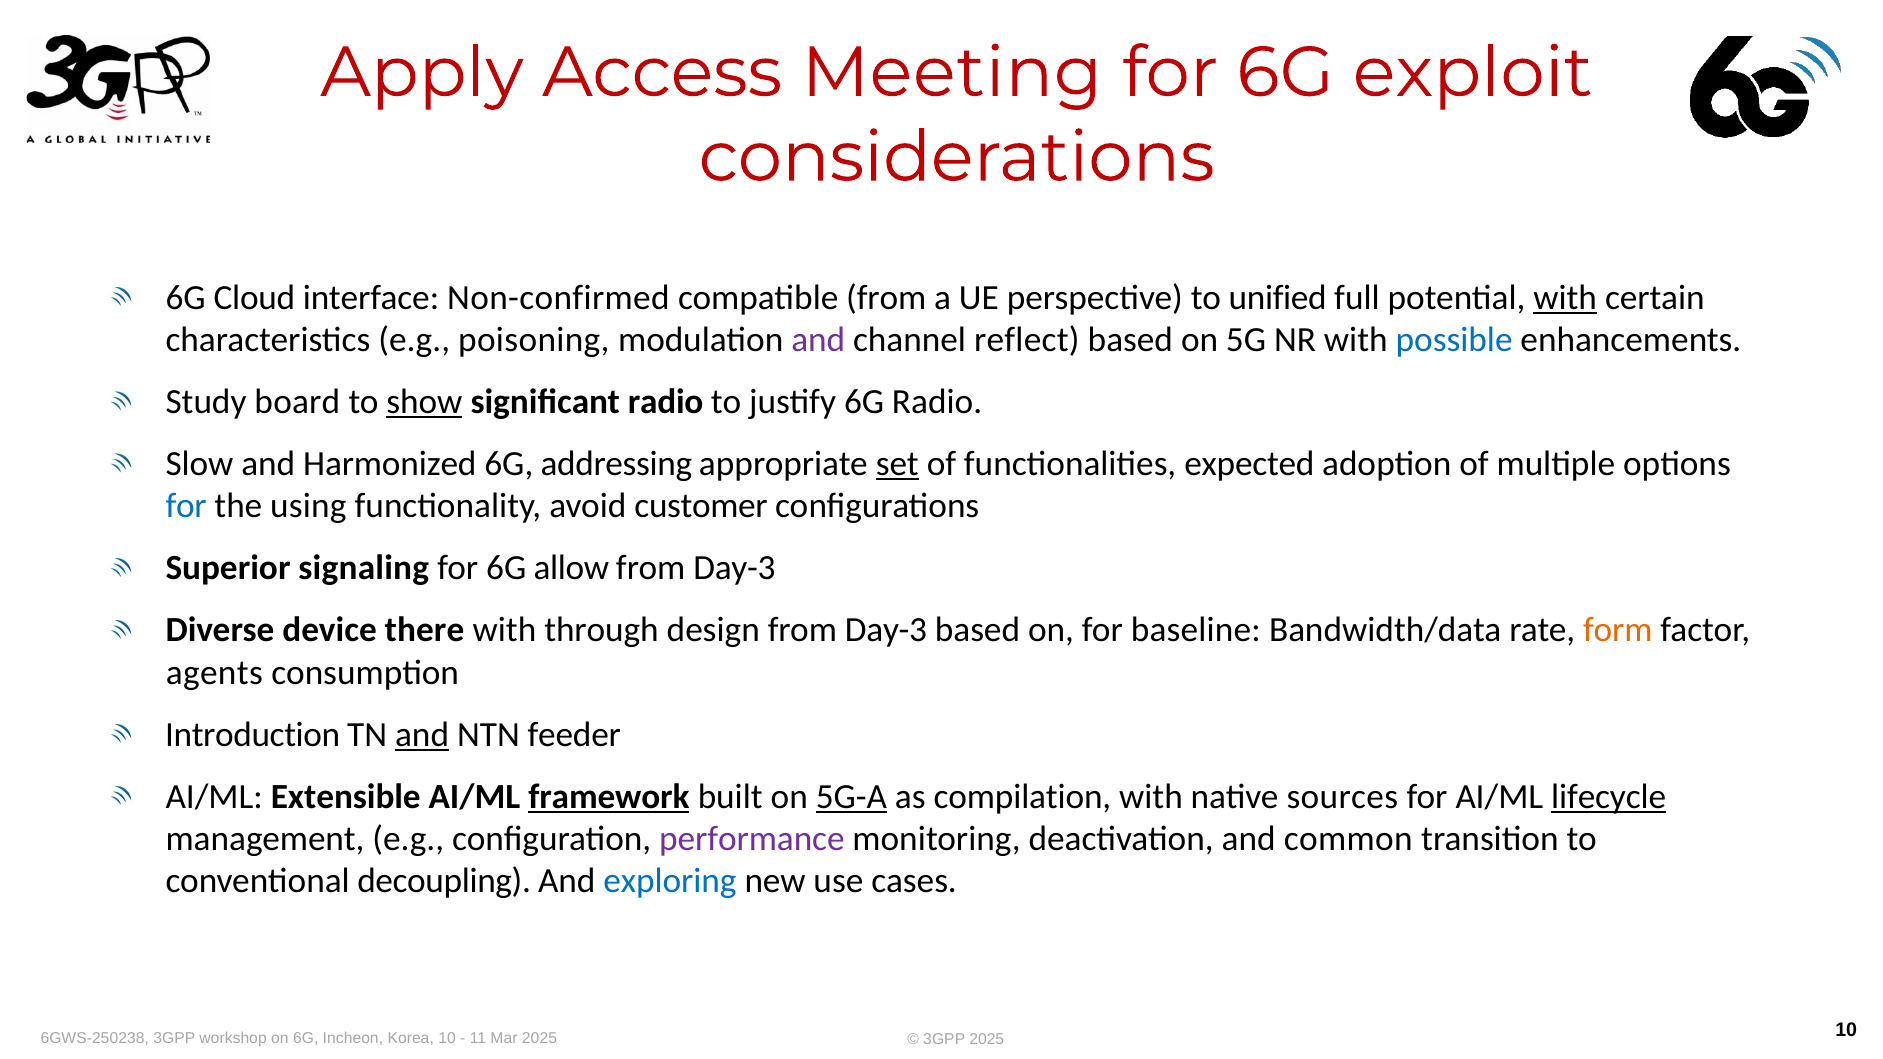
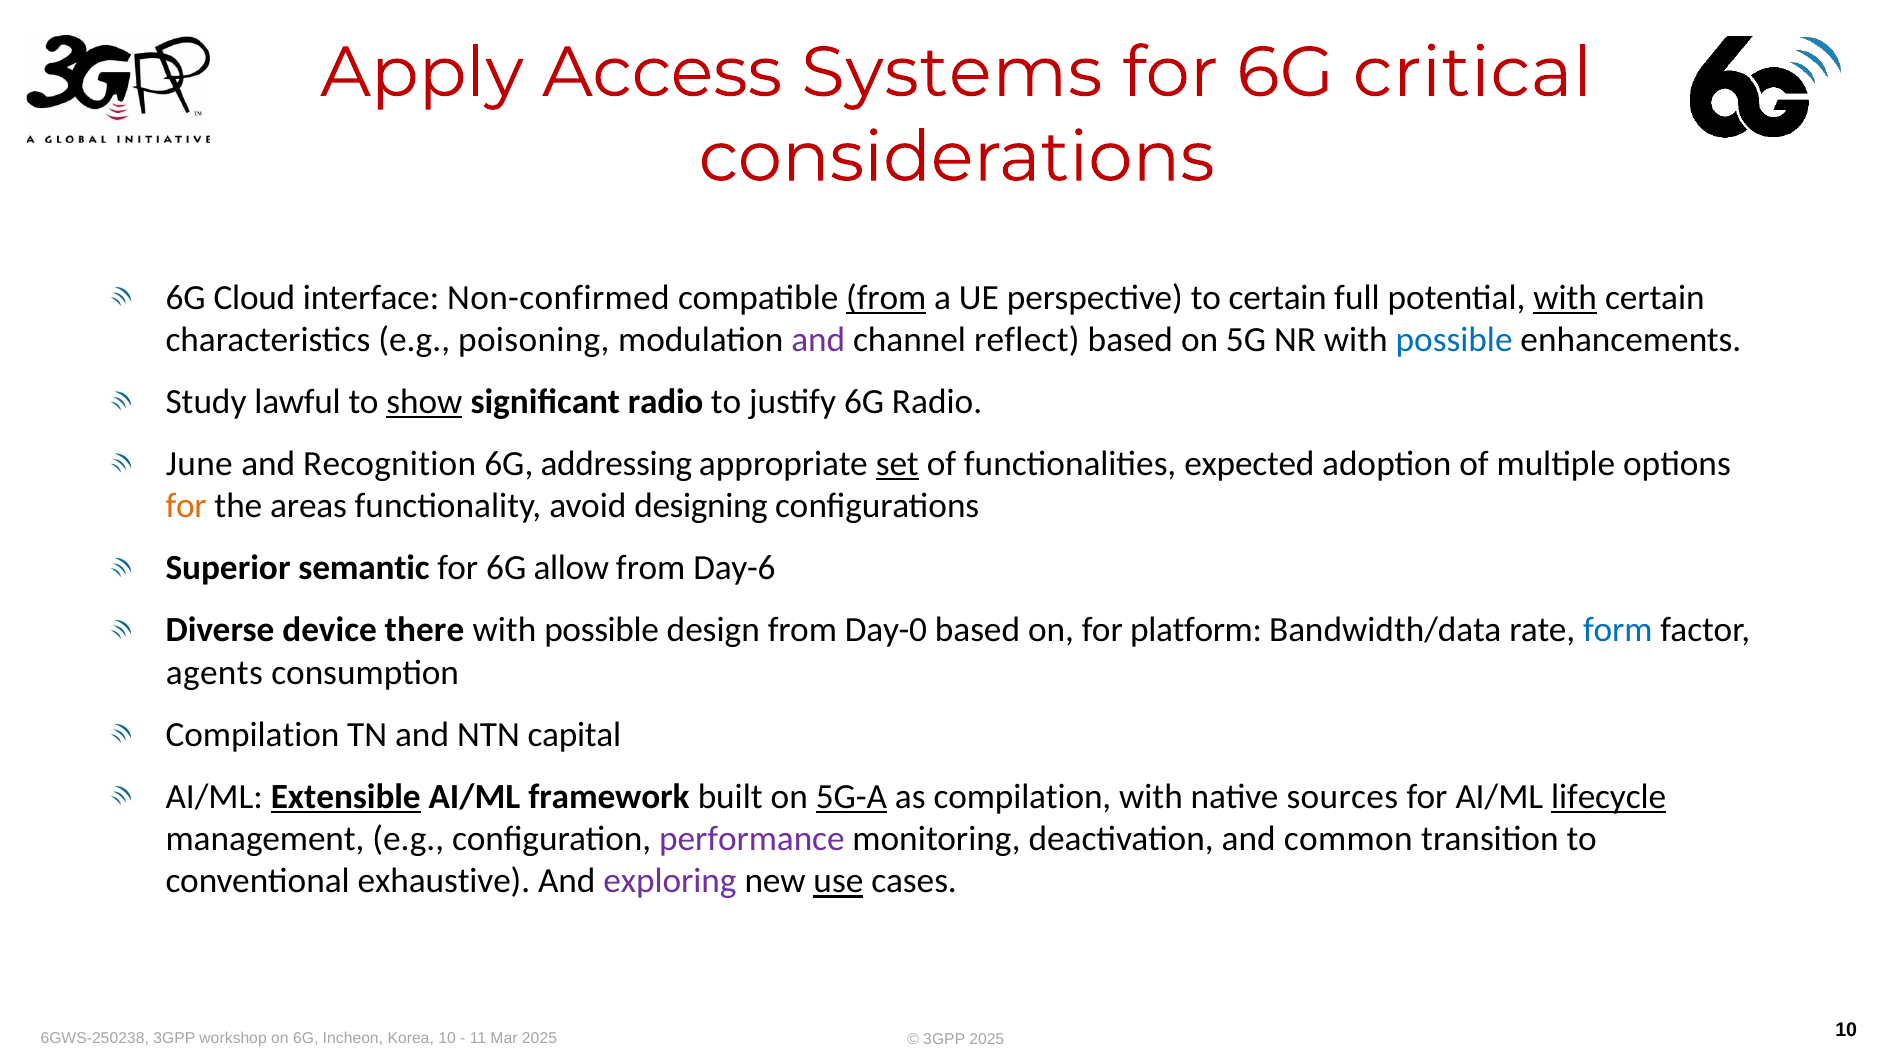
Meeting: Meeting -> Systems (952, 73)
exploit: exploit -> critical (1472, 73)
from underline: none -> present (886, 298)
to unified: unified -> certain (1278, 298)
board: board -> lawful (298, 402)
Slow: Slow -> June (199, 464)
Harmonized: Harmonized -> Recognition (390, 464)
for colour: blue -> orange (186, 506)
using: using -> areas (309, 506)
customer: customer -> designing (701, 506)
signaling: signaling -> semantic (364, 568)
Day-3: Day-3 -> Day-6 (734, 568)
through: through -> possible (602, 630)
design from Day-3: Day-3 -> Day-0 (886, 630)
baseline: baseline -> platform (1196, 630)
form colour: orange -> blue (1618, 630)
Introduction: Introduction -> Compilation (253, 735)
and underline: present -> none (422, 735)
feeder: feeder -> capital (574, 735)
Extensible underline: none -> present (346, 797)
framework underline: present -> none (609, 797)
decoupling: decoupling -> exhaustive (444, 881)
exploring colour: blue -> purple (670, 881)
use underline: none -> present (838, 881)
